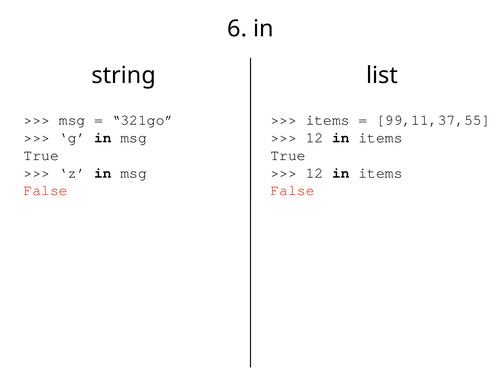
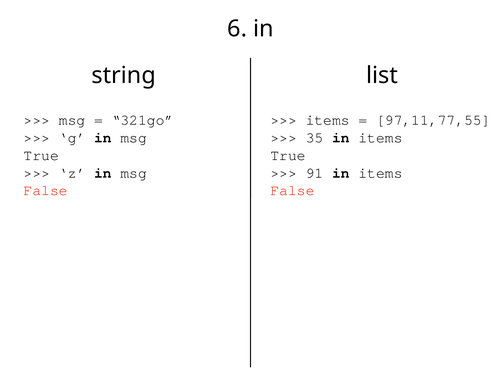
99,11,37,55: 99,11,37,55 -> 97,11,77,55 (433, 120)
12: 12 -> 35 (314, 138)
12: 12 -> 91 (314, 173)
